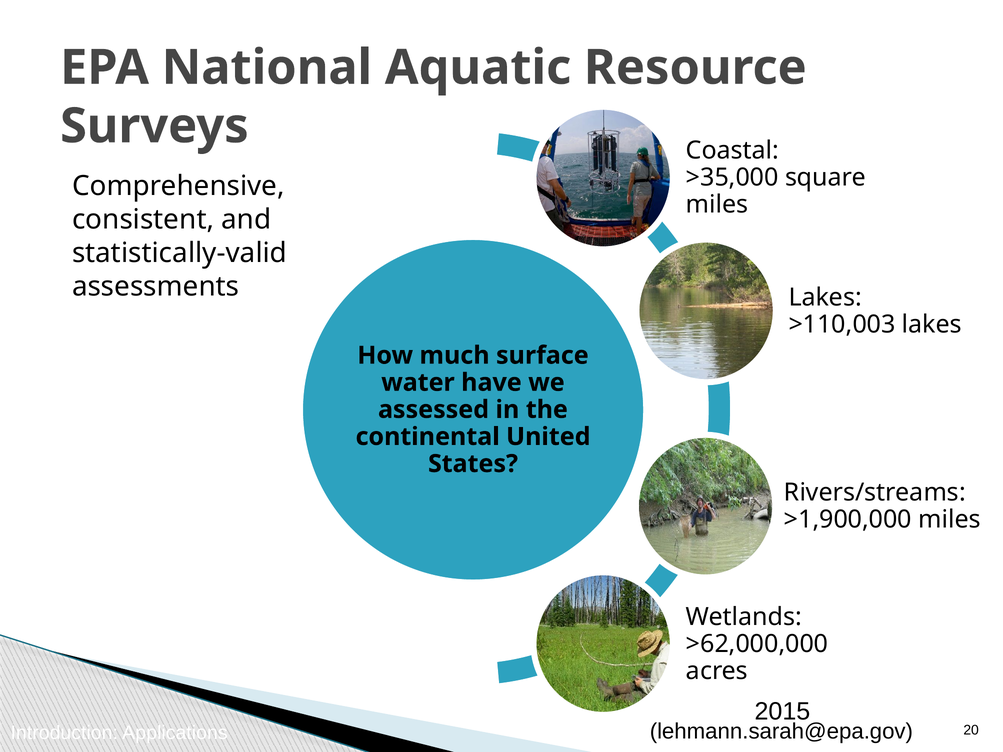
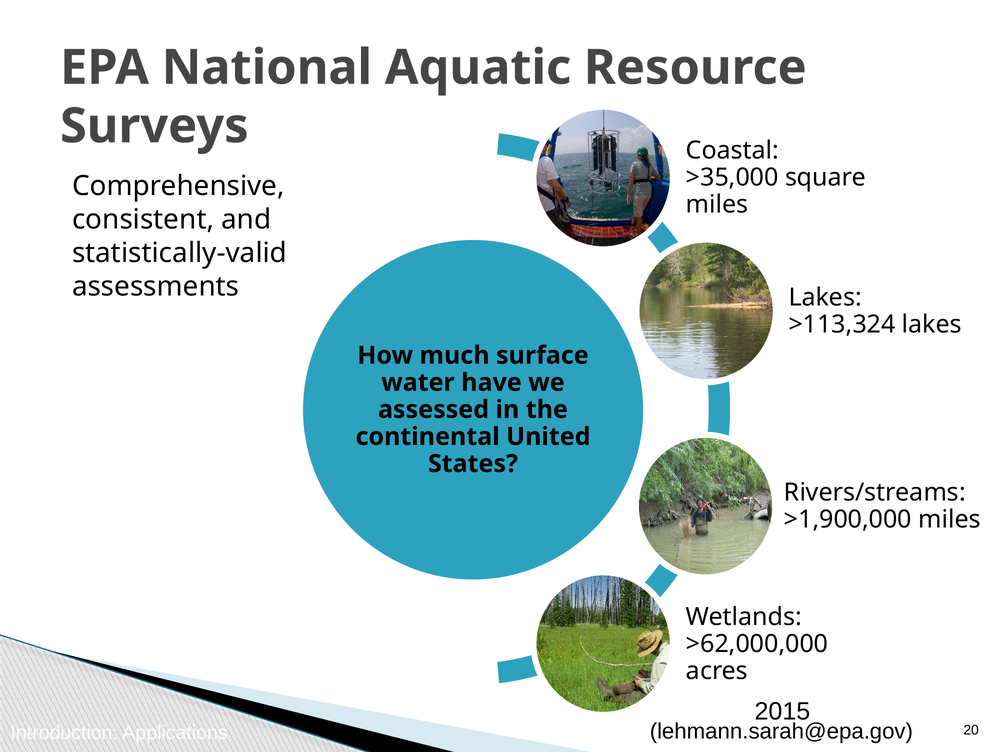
>110,003: >110,003 -> >113,324 (842, 325)
